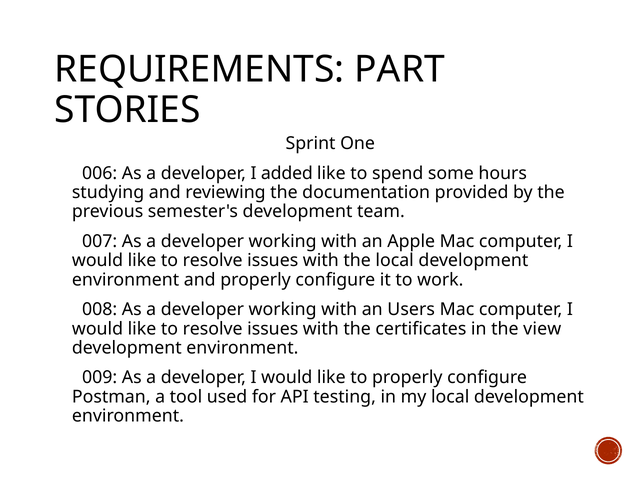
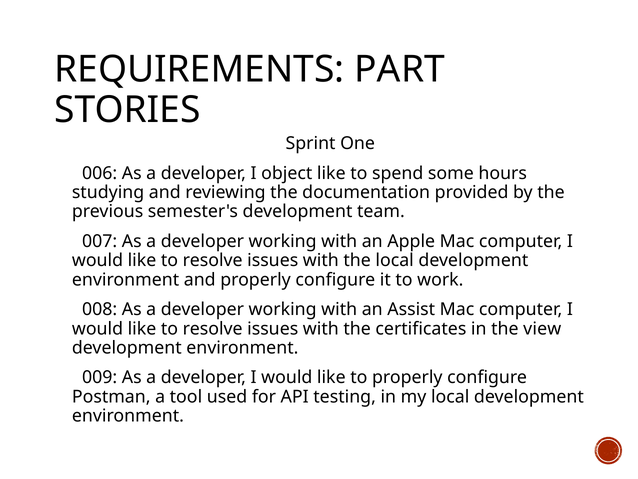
added: added -> object (287, 173)
Users: Users -> Assist (411, 309)
